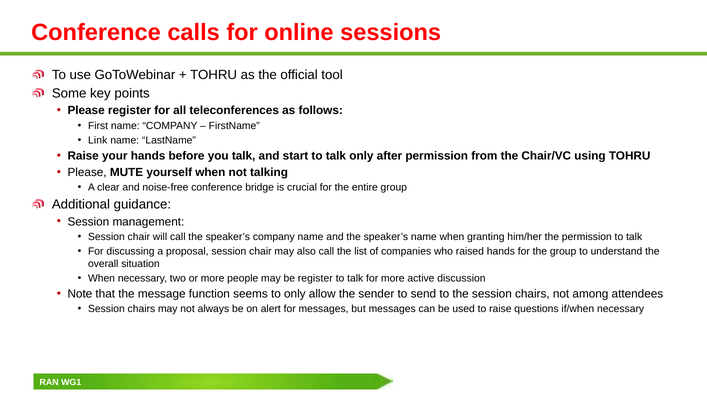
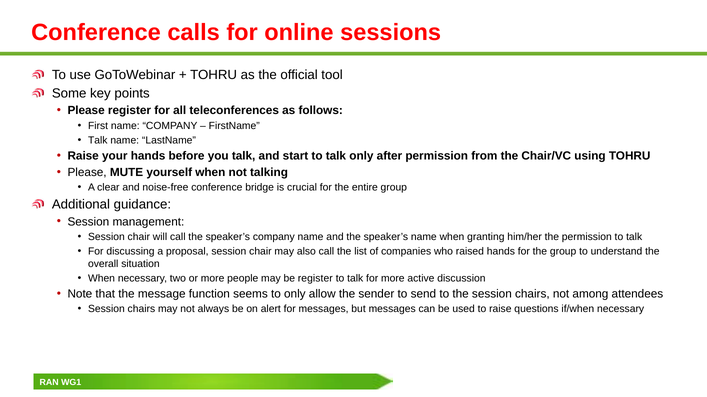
Link: Link -> Talk (98, 140)
